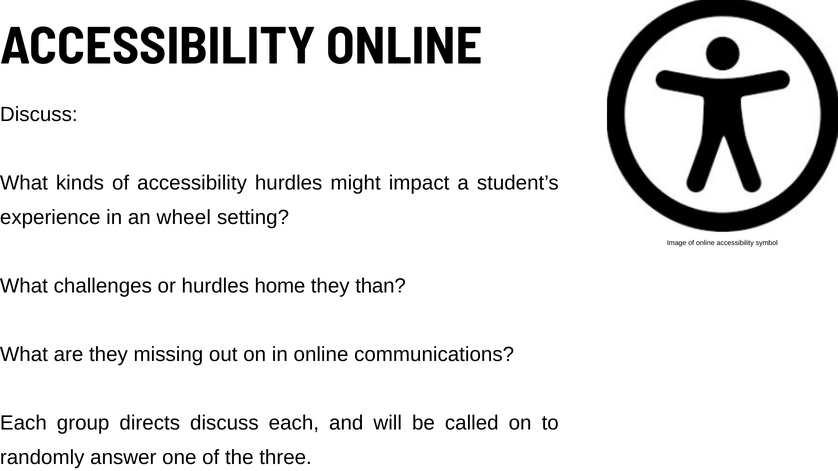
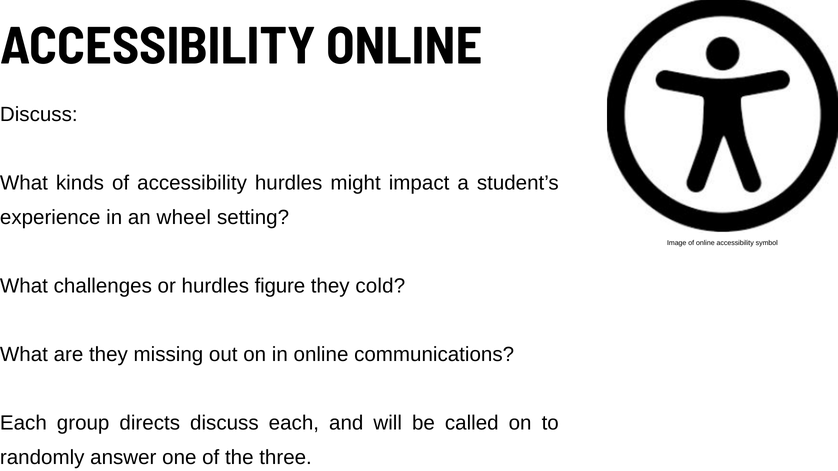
home: home -> figure (280, 286)
than: than -> cold (380, 286)
